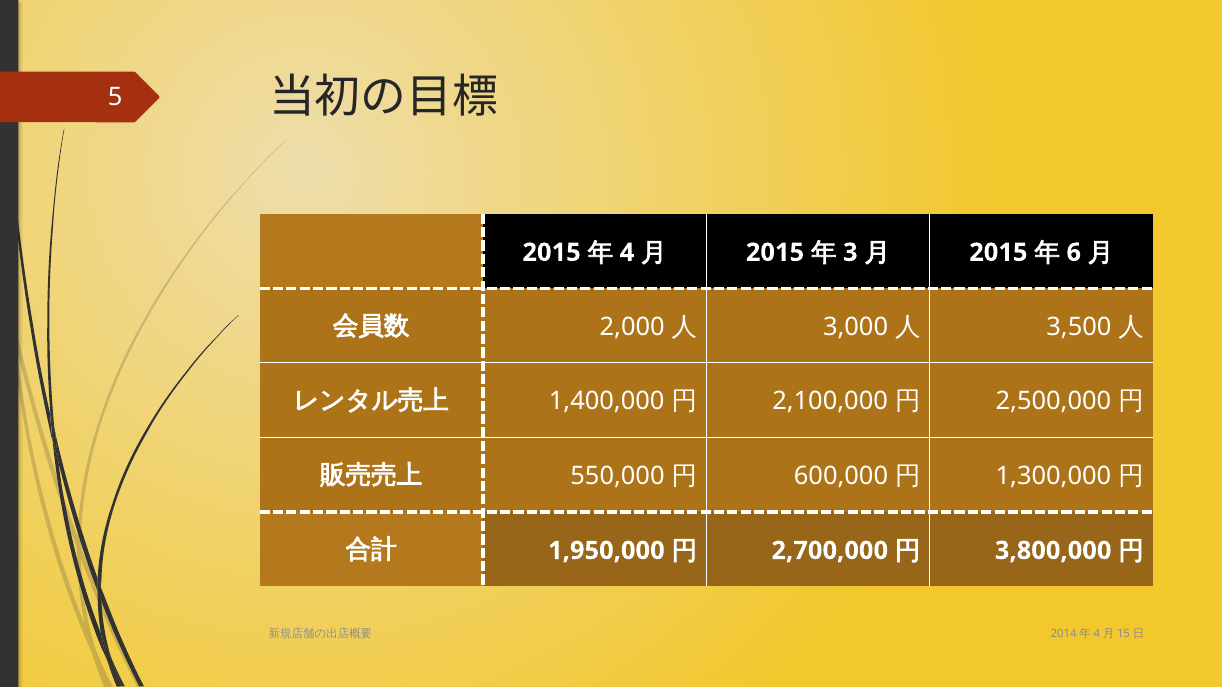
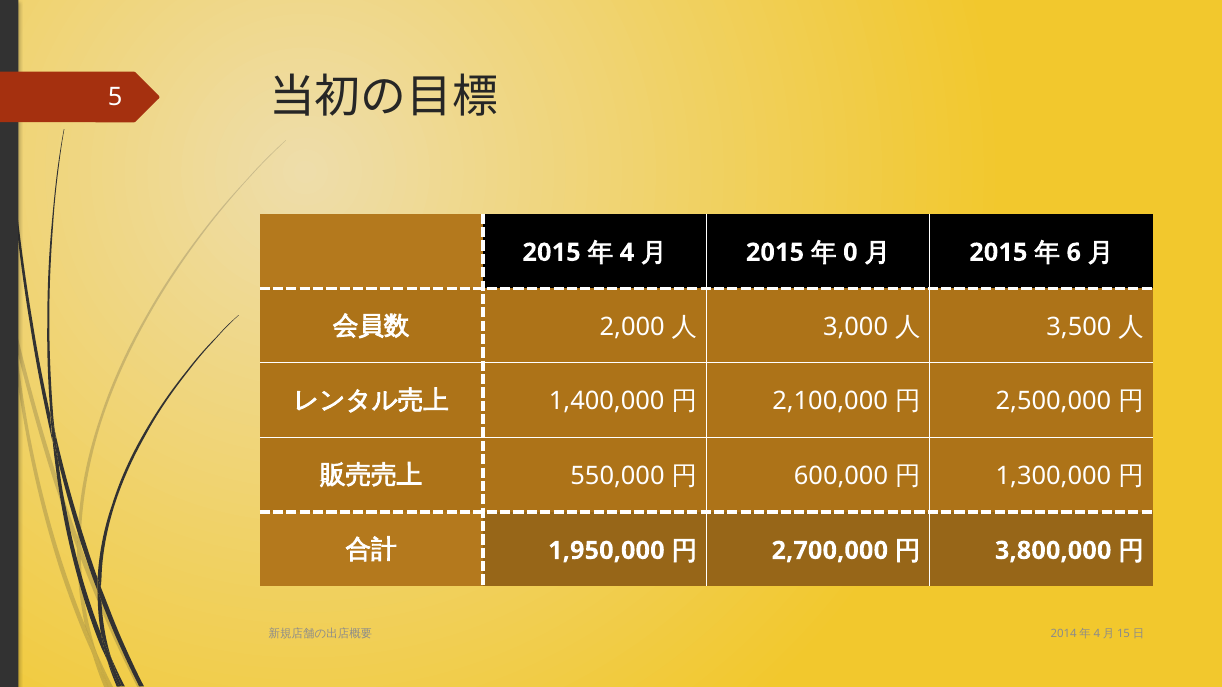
3: 3 -> 0 (850, 253)
